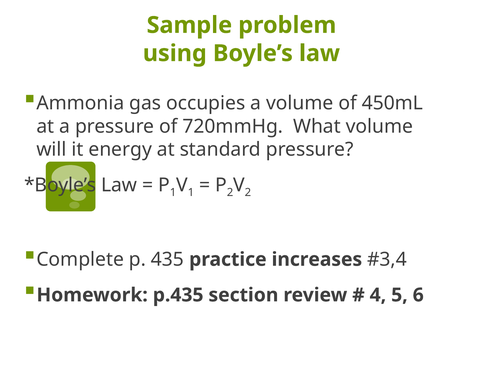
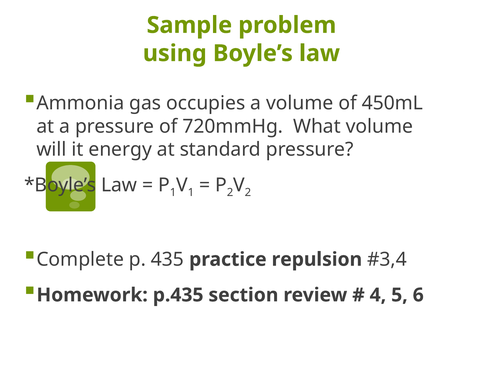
increases: increases -> repulsion (317, 259)
